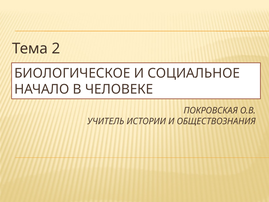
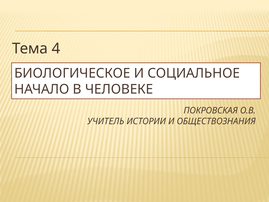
2: 2 -> 4 (56, 49)
